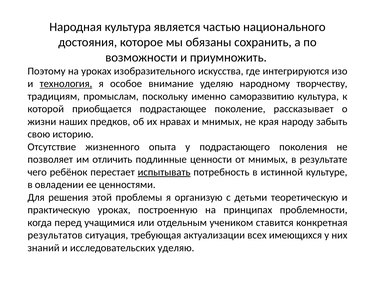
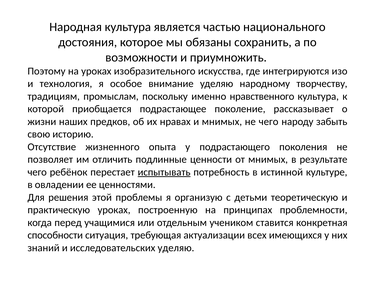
технология underline: present -> none (66, 84)
саморазвитию: саморазвитию -> нравственного (262, 96)
не края: края -> чего (269, 121)
результатов: результатов -> способности (55, 235)
